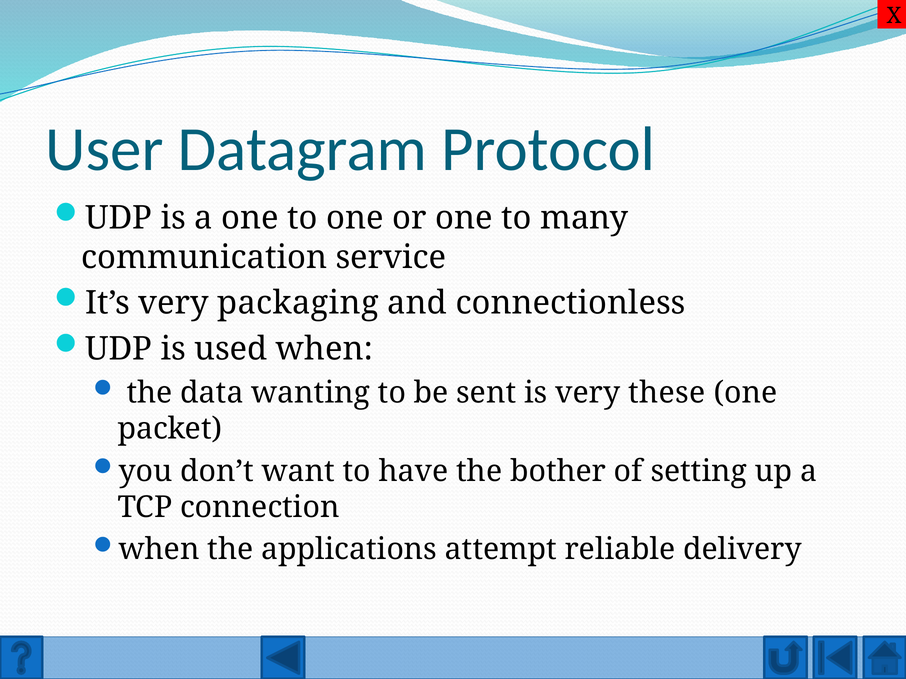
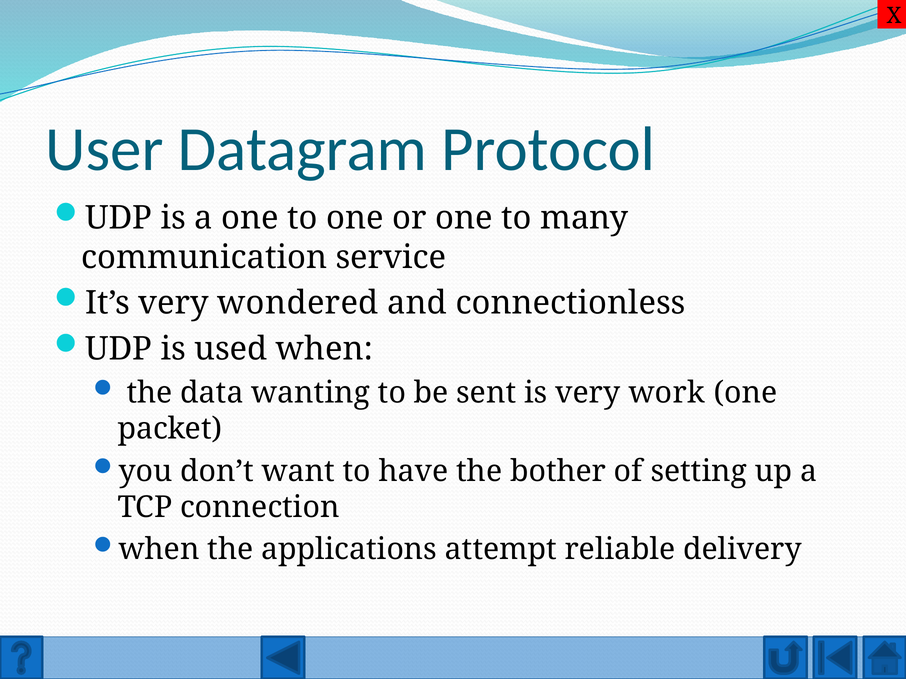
packaging: packaging -> wondered (298, 303)
these: these -> work (667, 393)
